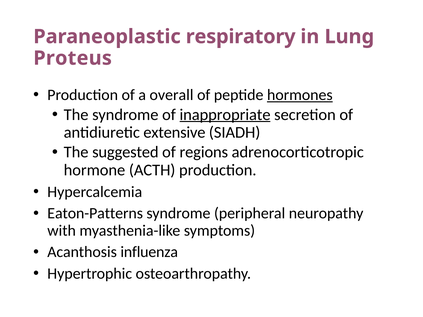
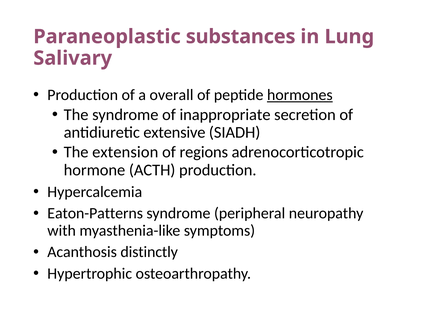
respiratory: respiratory -> substances (241, 37)
Proteus: Proteus -> Salivary (73, 58)
inappropriate underline: present -> none (225, 115)
suggested: suggested -> extension (125, 152)
influenza: influenza -> distinctly (149, 252)
